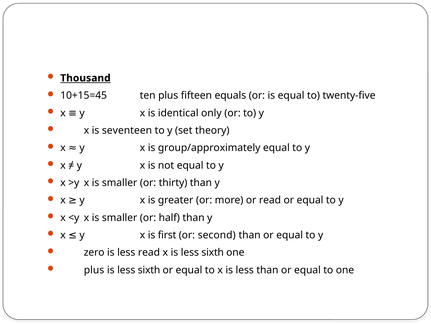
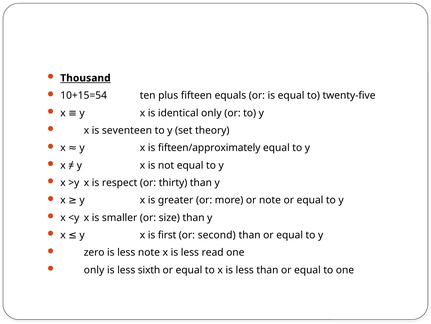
10+15=45: 10+15=45 -> 10+15=54 (84, 95)
group/approximately: group/approximately -> fifteen/approximately (209, 148)
>y x is smaller: smaller -> respect (120, 182)
or read: read -> note (270, 200)
half: half -> size (169, 217)
less read: read -> note (149, 252)
x is less sixth: sixth -> read (213, 252)
plus: plus -> only (94, 269)
